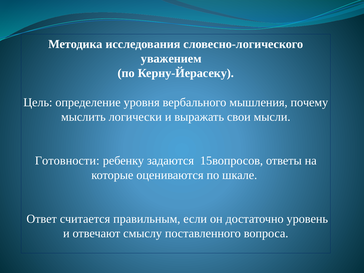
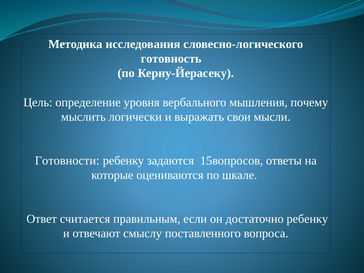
уважением: уважением -> готовность (171, 59)
достаточно уровень: уровень -> ребенку (307, 219)
